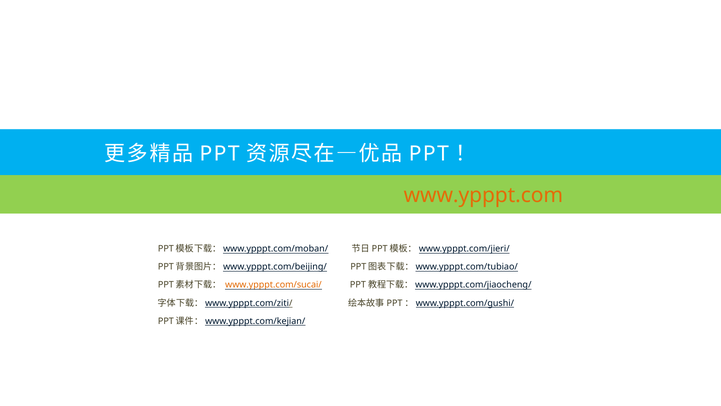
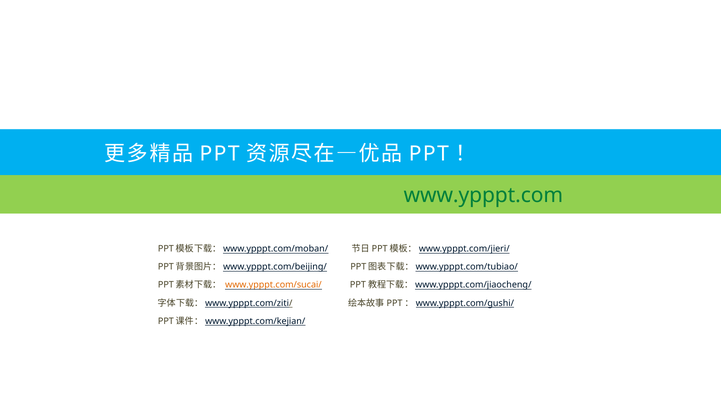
www.ypppt.com colour: orange -> green (483, 195)
